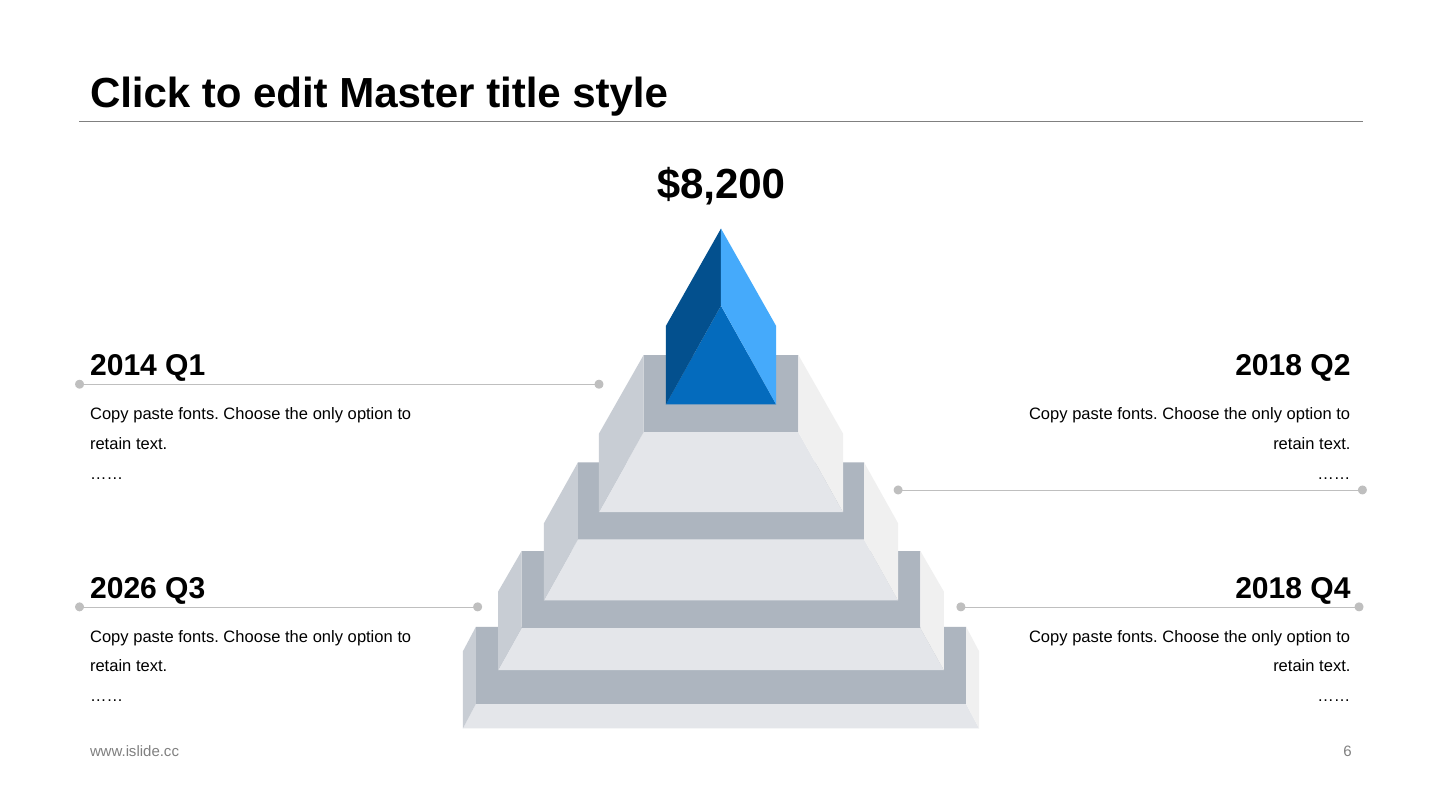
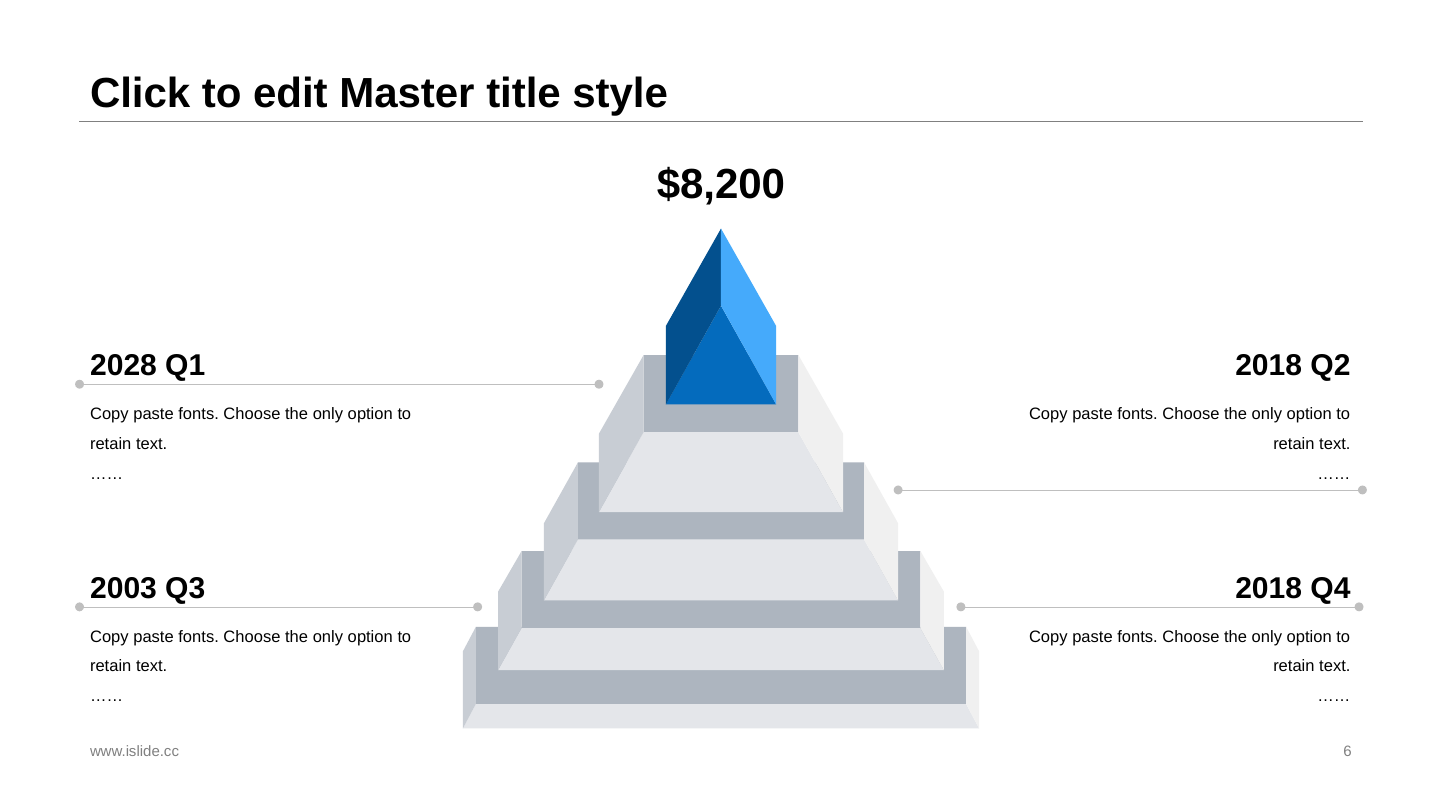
2014: 2014 -> 2028 (124, 366)
2026: 2026 -> 2003 (124, 589)
